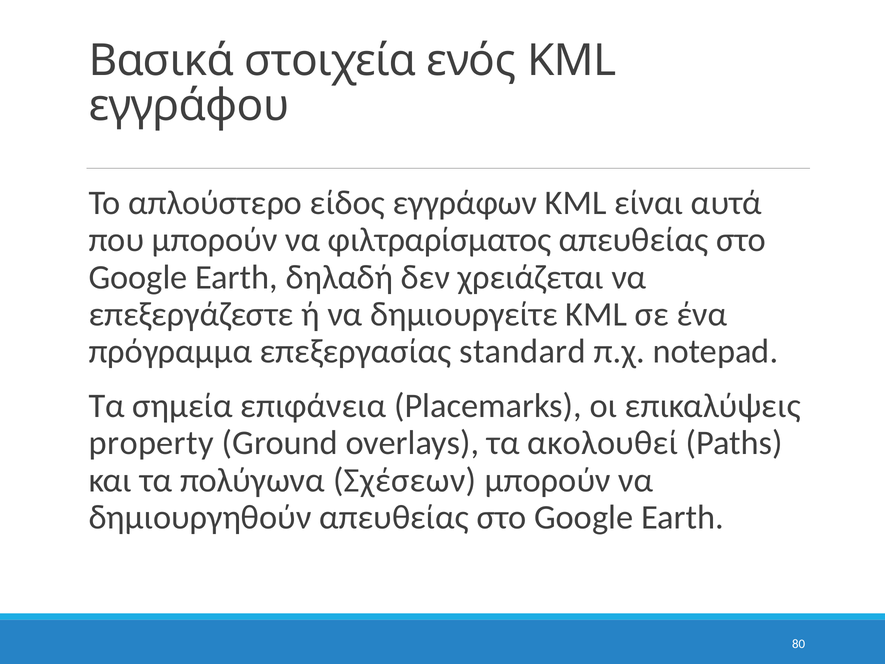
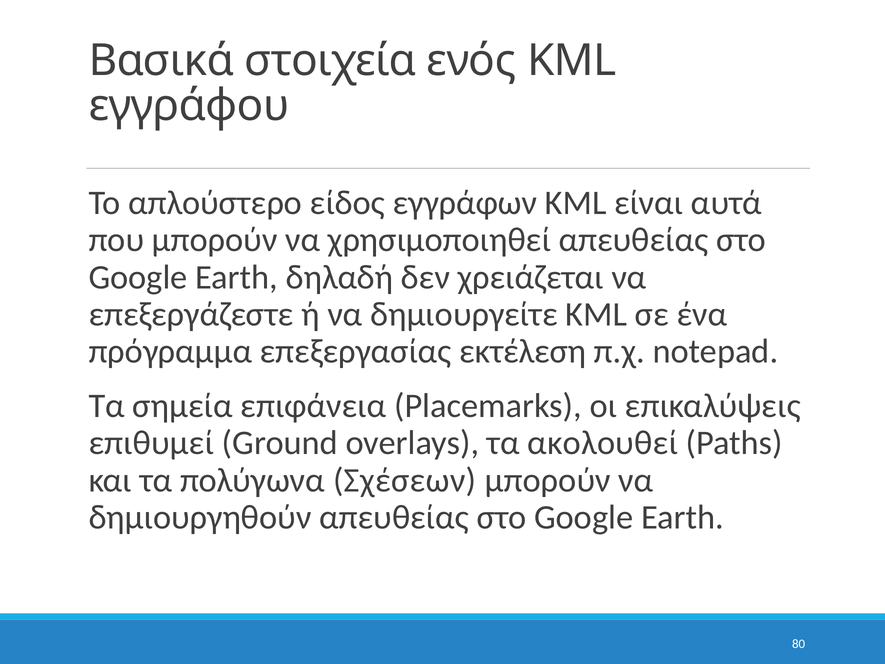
φιλτραρίσματος: φιλτραρίσματος -> χρησιμοποιηθεί (439, 240)
standard: standard -> εκτέλεση (523, 351)
property: property -> επιθυμεί (151, 443)
